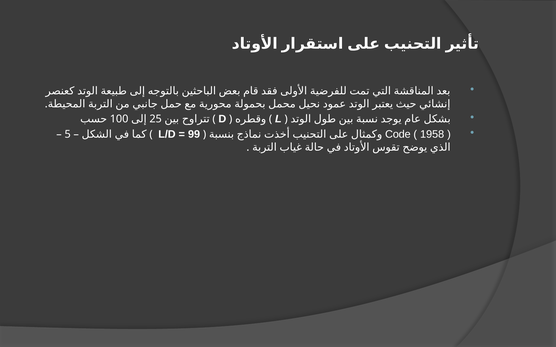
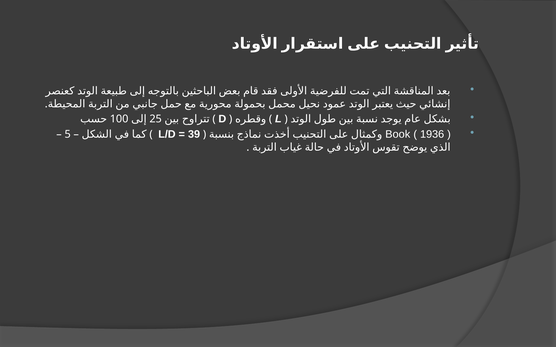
99: 99 -> 39 (194, 134)
Code: Code -> Book (398, 134)
1958: 1958 -> 1936 (432, 134)
